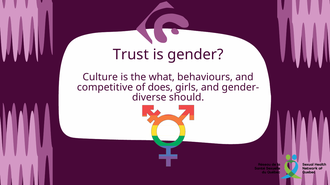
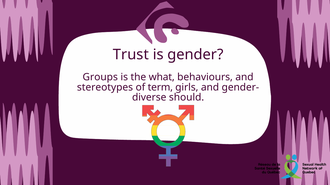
Culture: Culture -> Groups (100, 77)
competitive: competitive -> stereotypes (105, 87)
does: does -> term (160, 87)
